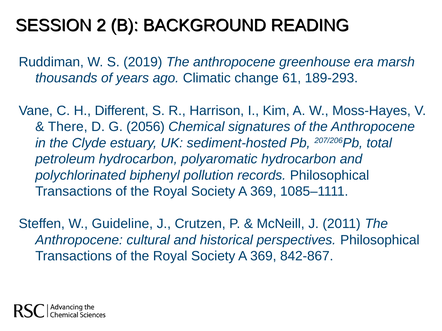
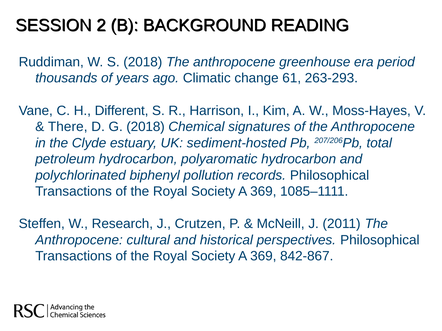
S 2019: 2019 -> 2018 (143, 62)
marsh: marsh -> period (396, 62)
189-293: 189-293 -> 263-293 (331, 78)
G 2056: 2056 -> 2018 (146, 127)
Guideline: Guideline -> Research (122, 224)
